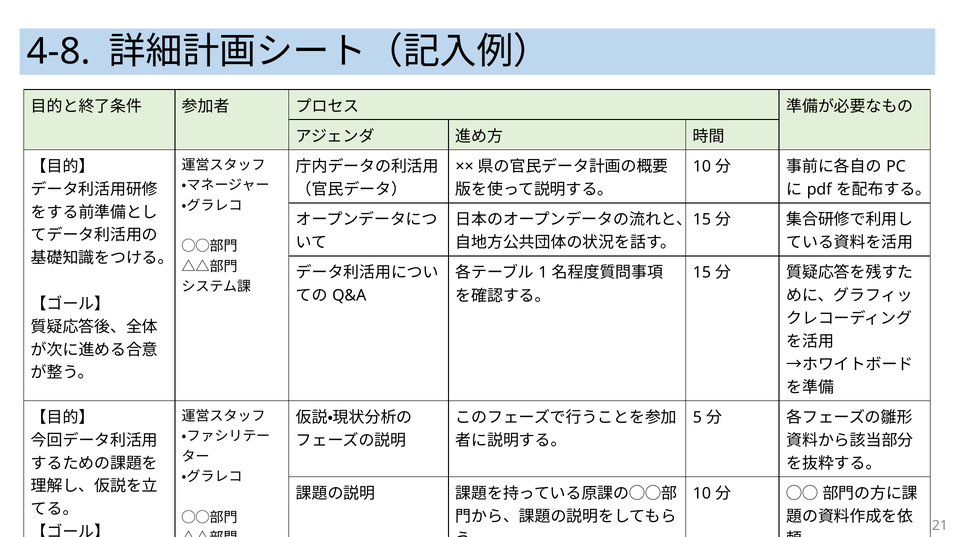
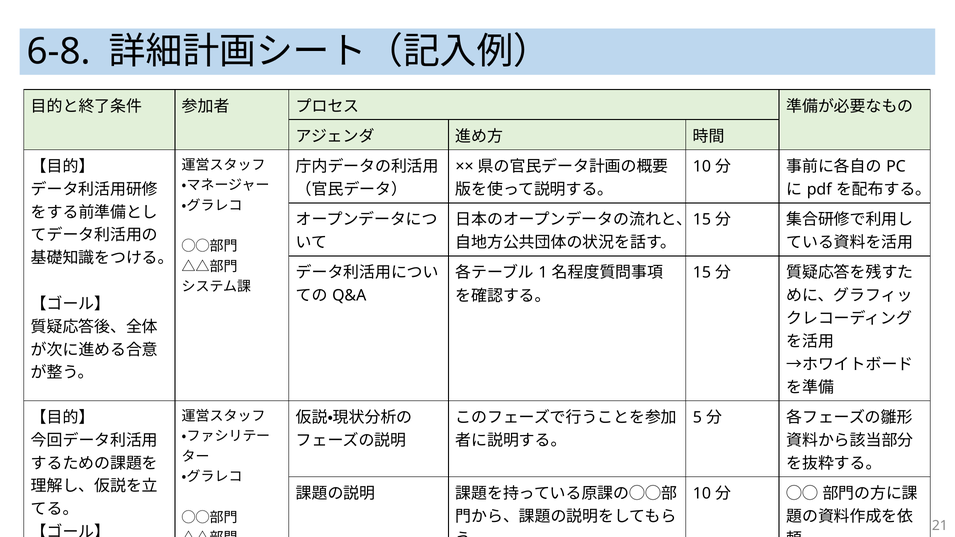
4-8: 4-8 -> 6-8 (59, 52)
